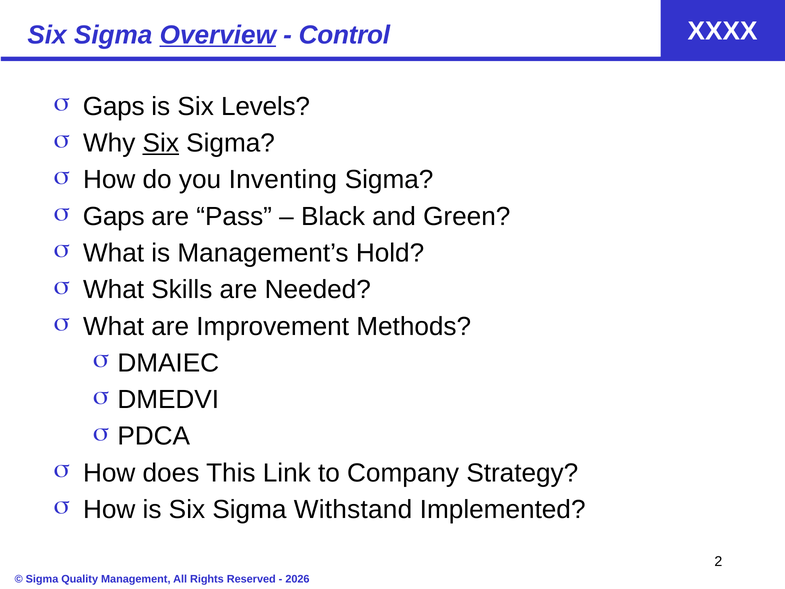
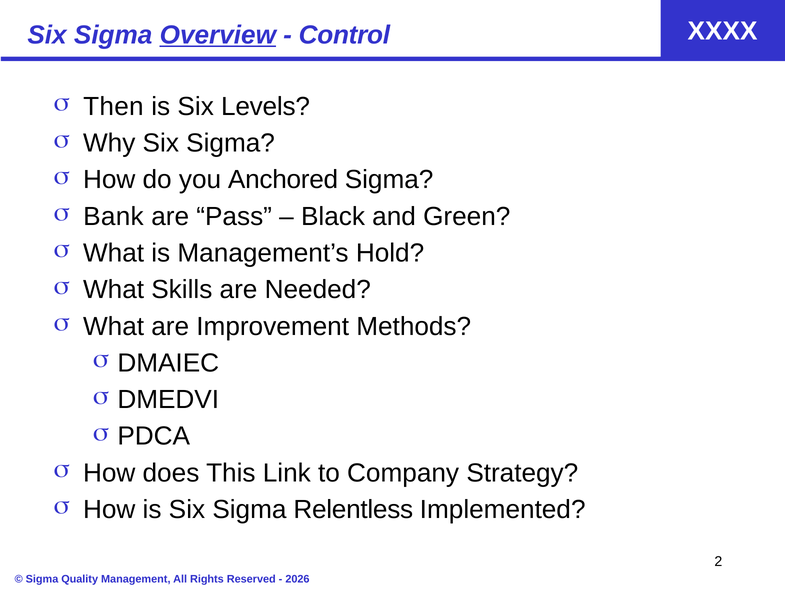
Gaps: Gaps -> Then (113, 107)
Six underline: present -> none (161, 143)
Inventing: Inventing -> Anchored (283, 180)
Gaps: Gaps -> Bank (113, 216)
Withstand: Withstand -> Relentless (353, 509)
